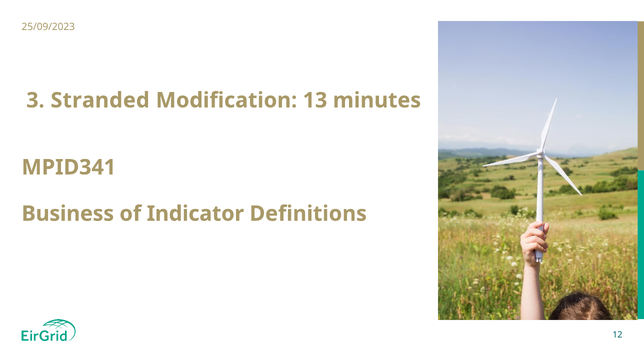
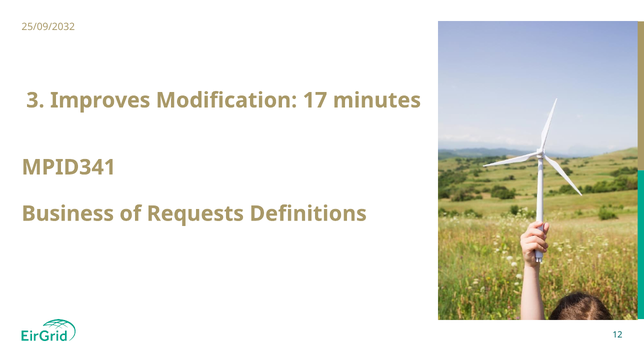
25/09/2023: 25/09/2023 -> 25/09/2032 (48, 27)
Stranded: Stranded -> Improves (100, 100)
13: 13 -> 17 (315, 100)
Indicator: Indicator -> Requests (195, 214)
